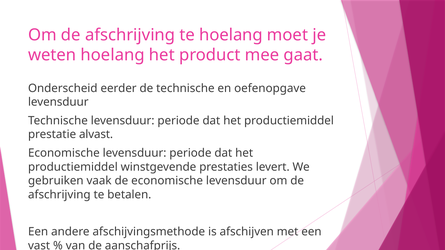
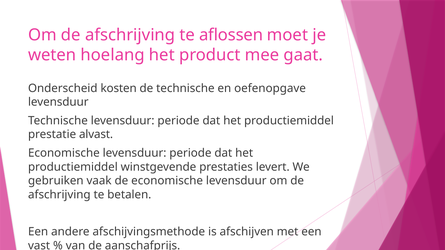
te hoelang: hoelang -> aflossen (231, 35)
eerder: eerder -> kosten (119, 88)
